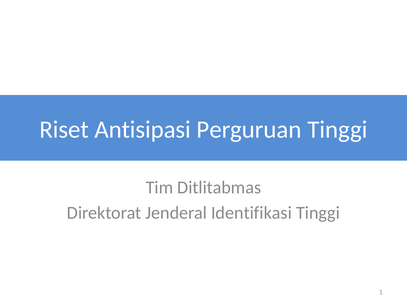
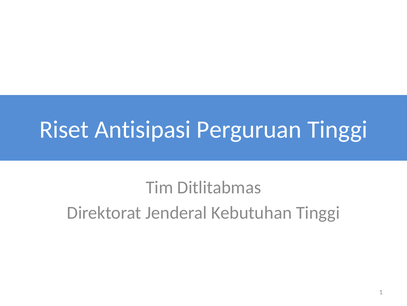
Identifikasi: Identifikasi -> Kebutuhan (251, 212)
